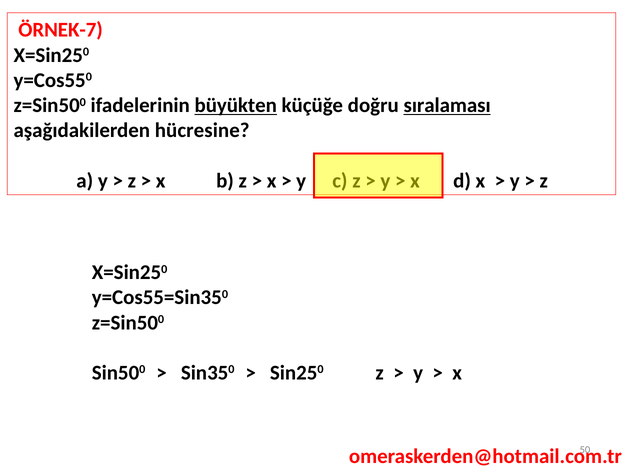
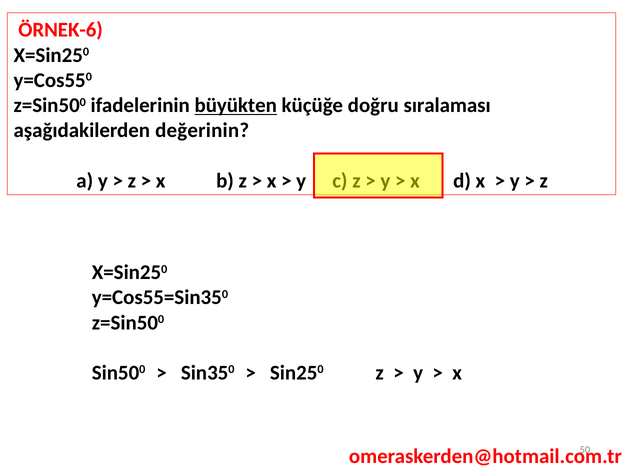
ÖRNEK-7: ÖRNEK-7 -> ÖRNEK-6 (61, 30)
sıralaması underline: present -> none (447, 105)
hücresine: hücresine -> değerinin (202, 131)
